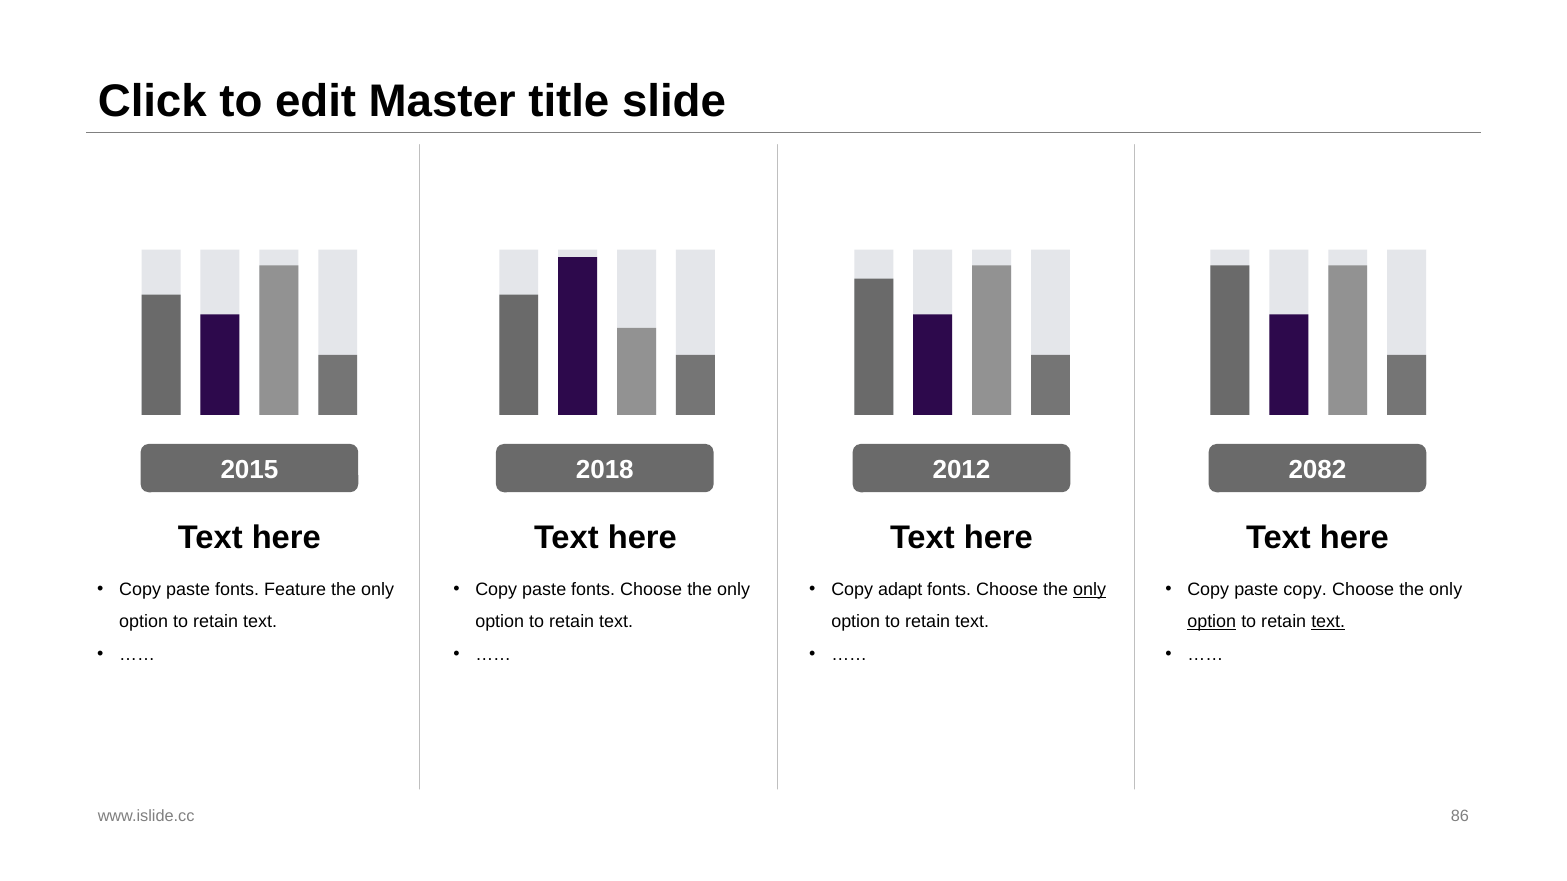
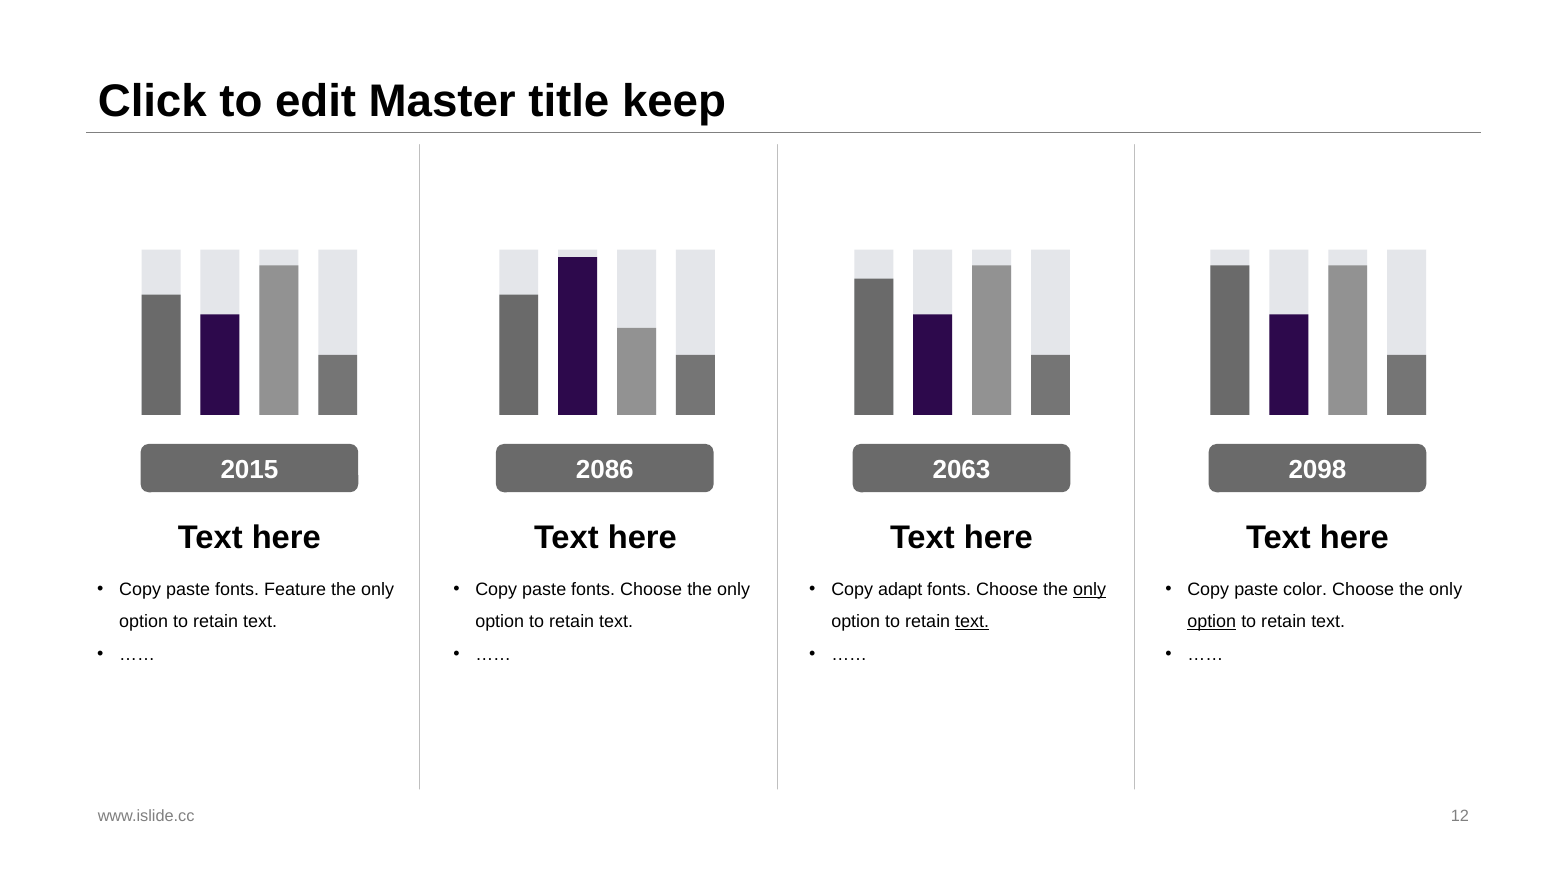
slide: slide -> keep (674, 101)
2018: 2018 -> 2086 (605, 470)
2012: 2012 -> 2063 (961, 470)
2082: 2082 -> 2098 (1317, 470)
paste copy: copy -> color (1305, 590)
text underline: none -> present (972, 622)
text underline: present -> none (1328, 622)
86: 86 -> 12 (1460, 816)
